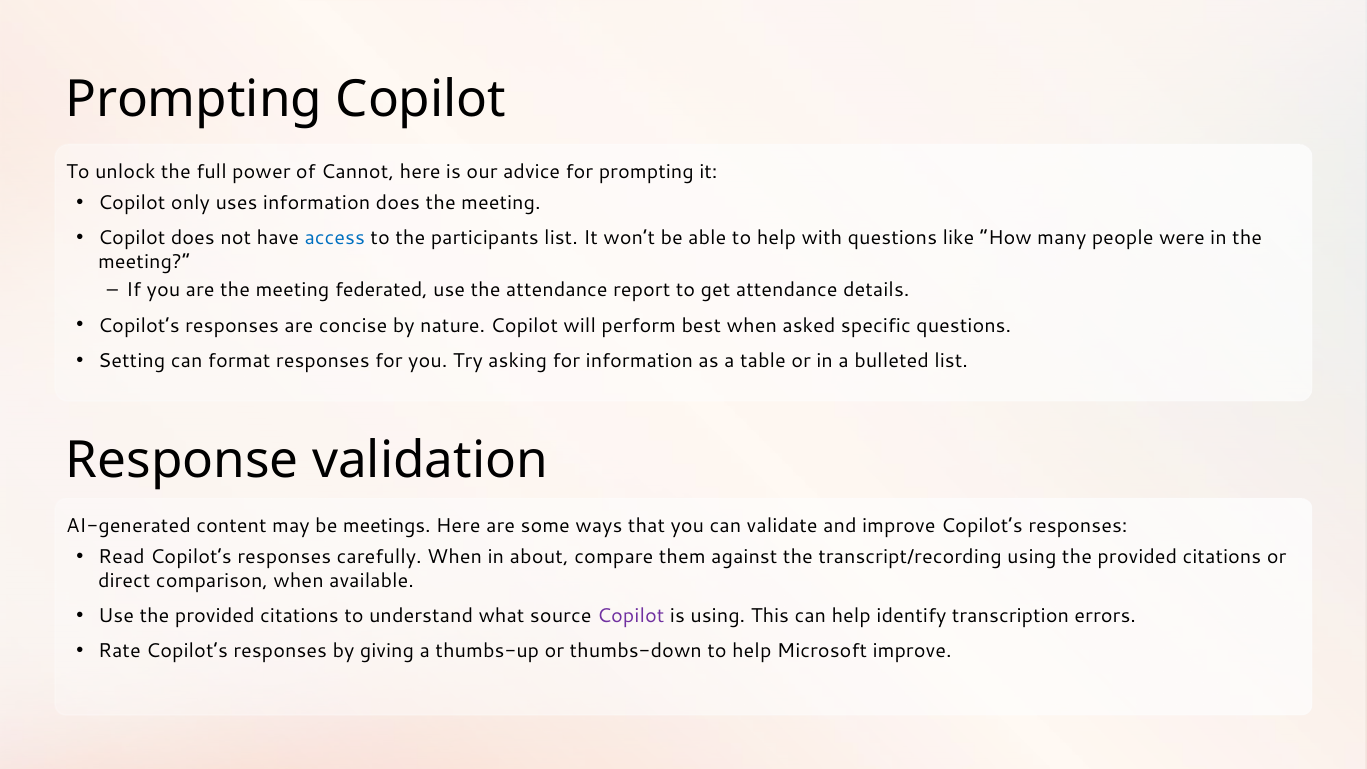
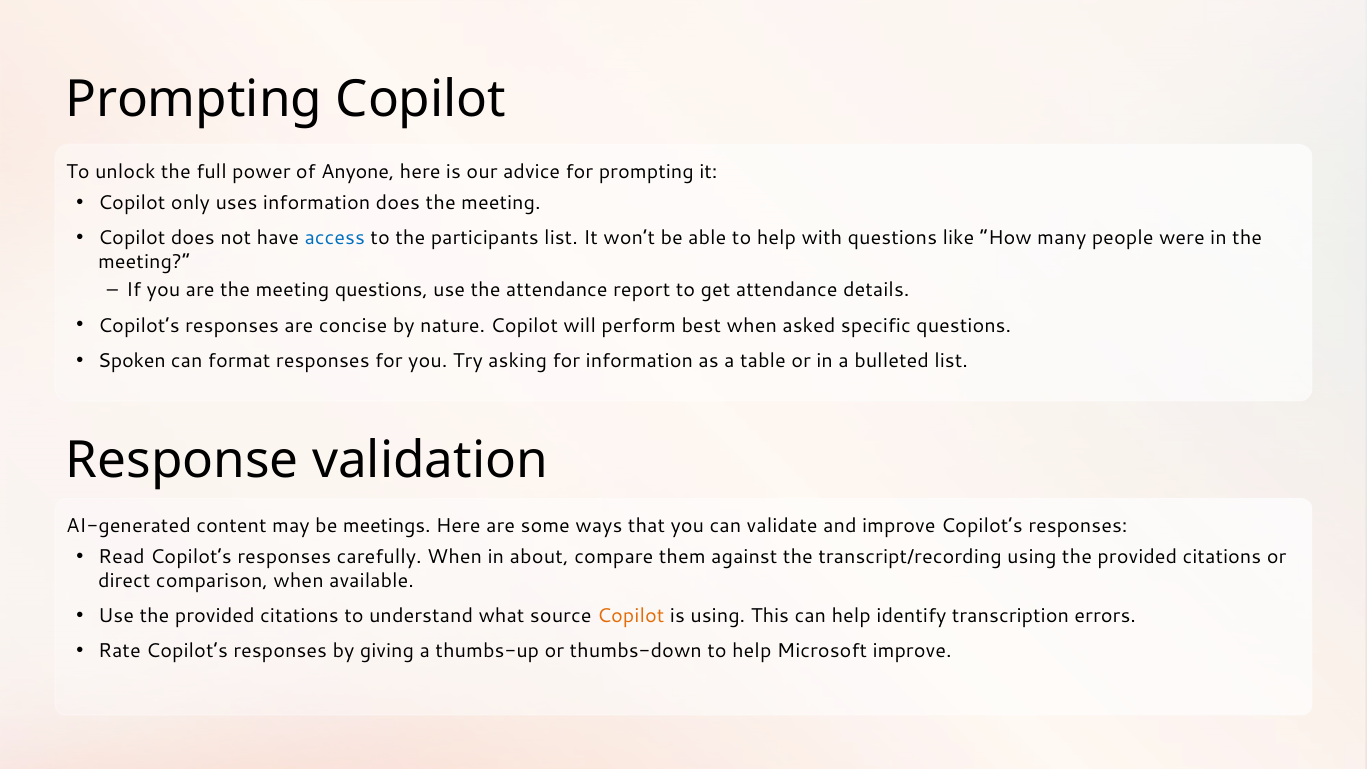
Cannot: Cannot -> Anyone (358, 172)
meeting federated: federated -> questions (381, 290)
Setting: Setting -> Spoken (132, 361)
Copilot colour: purple -> orange (631, 616)
